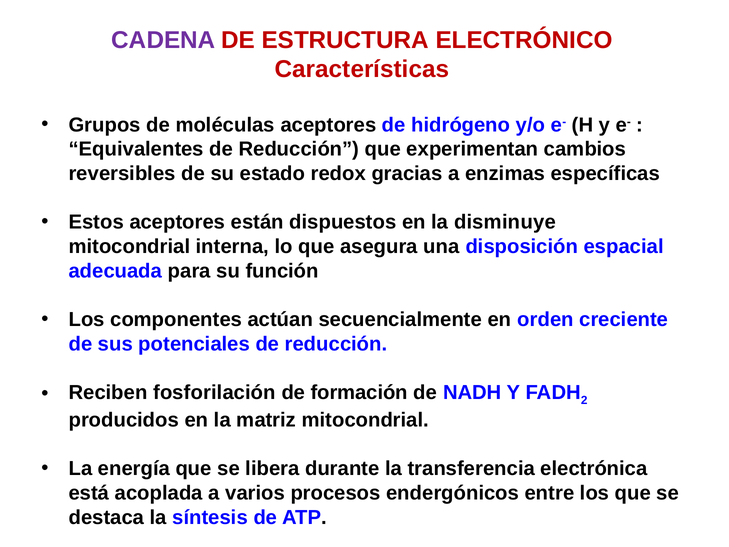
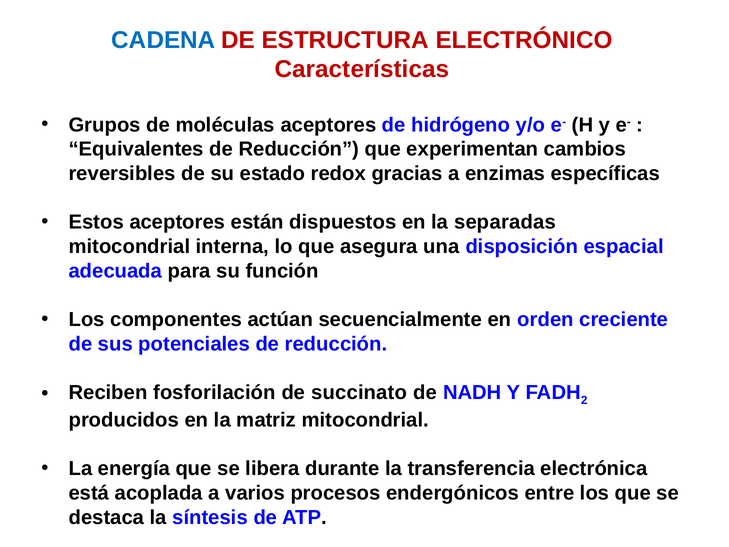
CADENA colour: purple -> blue (163, 40)
disminuye: disminuye -> separadas (505, 222)
formación: formación -> succinato (359, 392)
